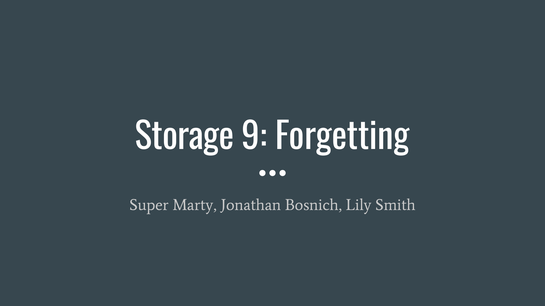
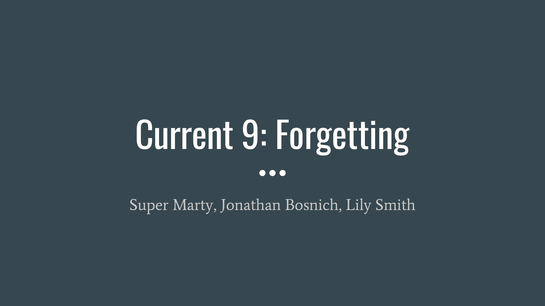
Storage: Storage -> Current (184, 137)
